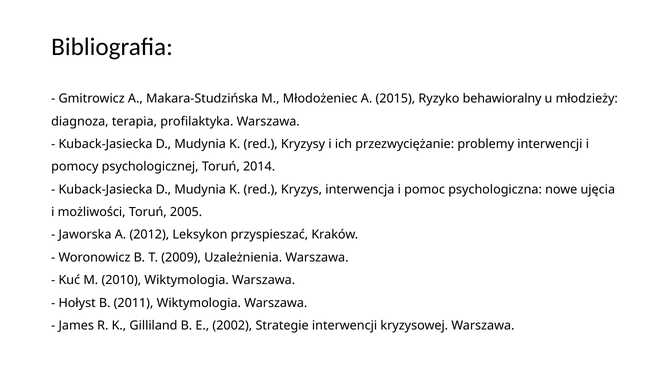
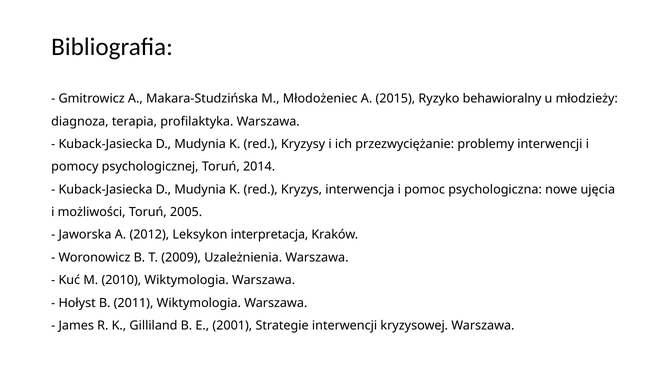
przyspieszać: przyspieszać -> interpretacja (270, 235)
2002: 2002 -> 2001 (232, 326)
